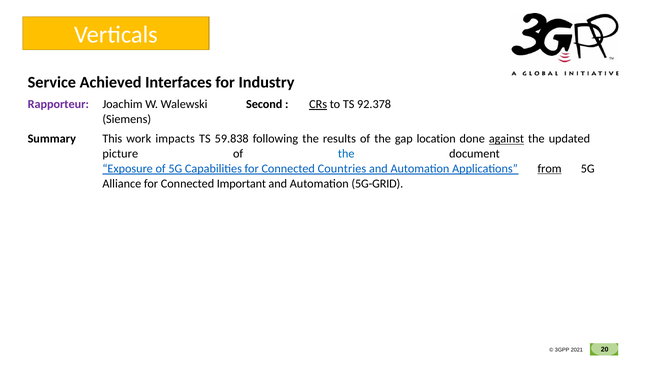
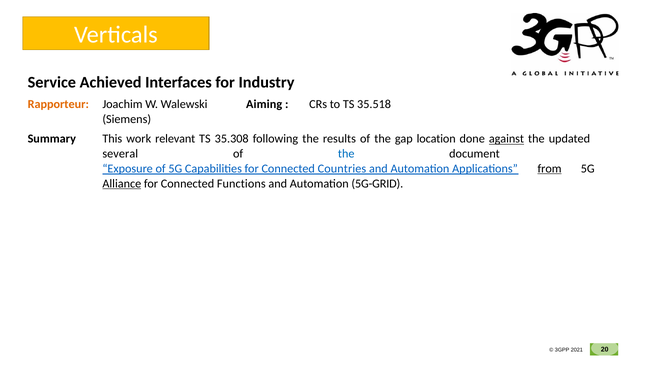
Rapporteur colour: purple -> orange (58, 105)
Second: Second -> Aiming (264, 105)
CRs underline: present -> none (318, 105)
92.378: 92.378 -> 35.518 (374, 105)
impacts: impacts -> relevant (175, 139)
59.838: 59.838 -> 35.308 (232, 139)
picture: picture -> several (120, 154)
Alliance underline: none -> present (122, 184)
Important: Important -> Functions (241, 184)
